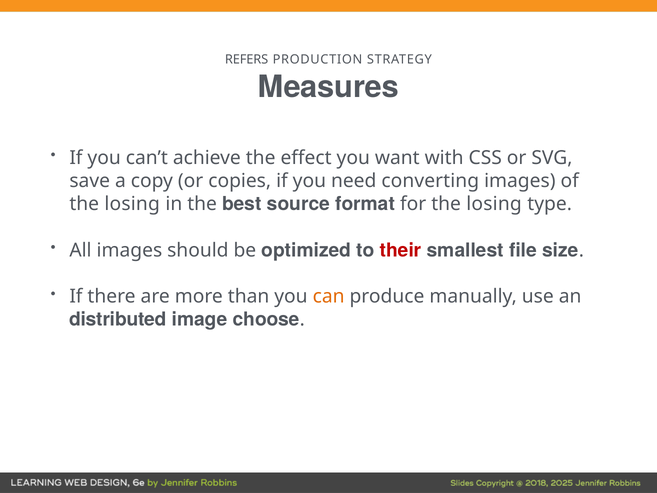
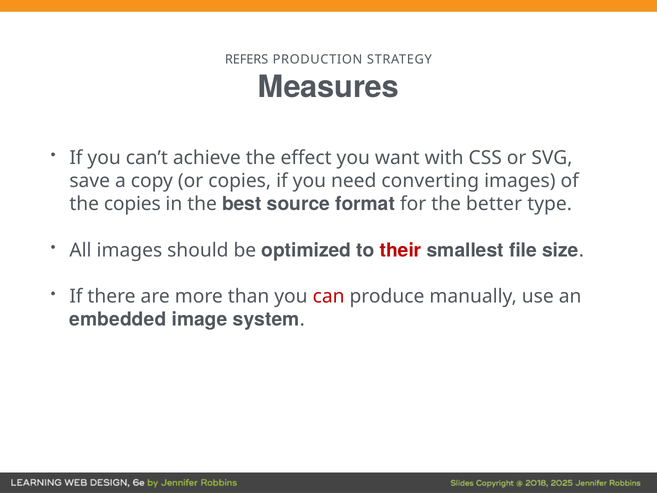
losing: losing -> copies (132, 204)
for the losing: losing -> better (494, 204)
can colour: orange -> red (329, 296)
distributed: distributed -> embedded (118, 319)
choose: choose -> system (266, 319)
